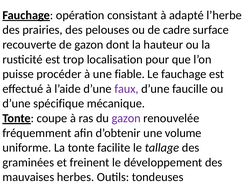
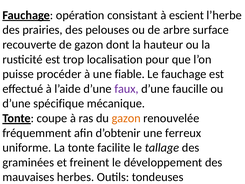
adapté: adapté -> escient (186, 15)
cadre: cadre -> arbre (177, 30)
gazon colour: purple -> orange (126, 118)
volume: volume -> ferreux (183, 133)
